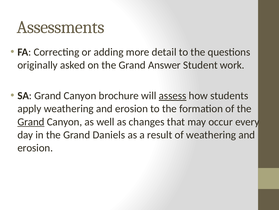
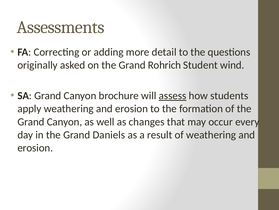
Answer: Answer -> Rohrich (164, 65)
work: work -> wind (232, 65)
Grand underline: present -> none (31, 121)
